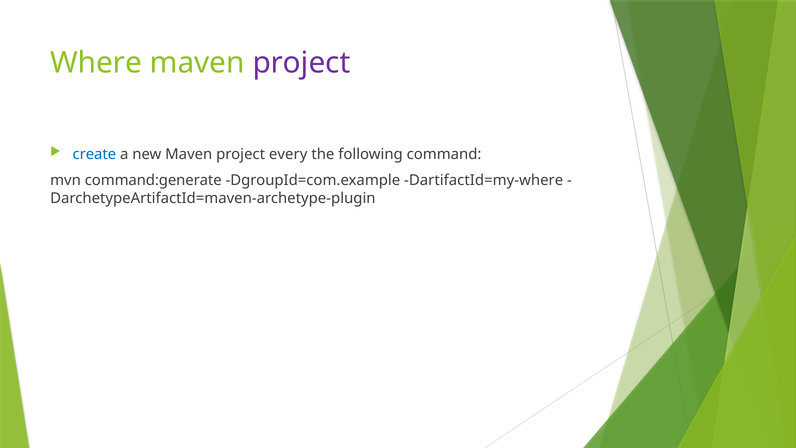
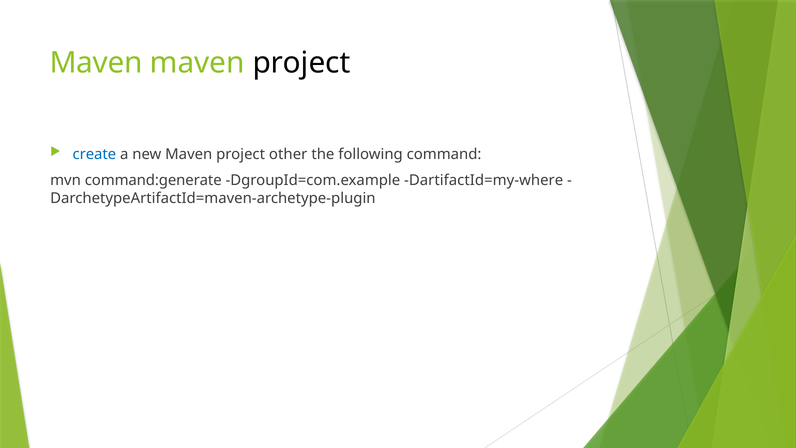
Where: Where -> Maven (96, 63)
project colour: purple -> black (301, 63)
every: every -> other (288, 154)
